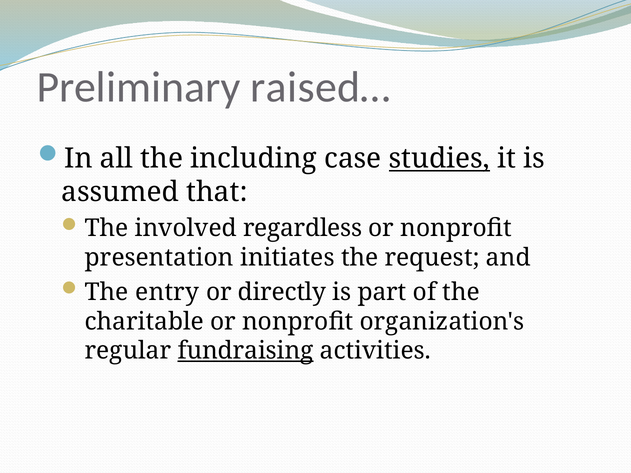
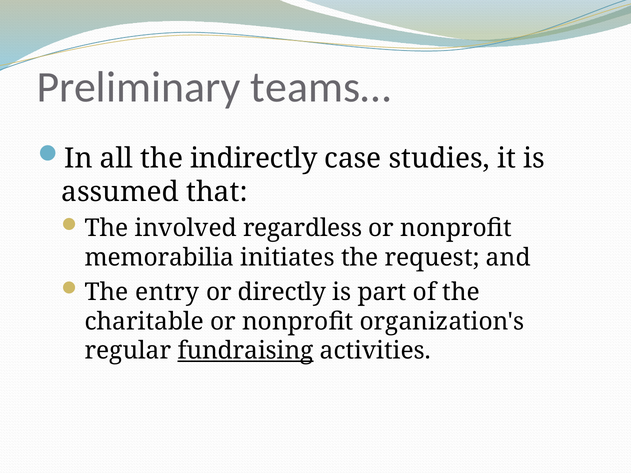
raised…: raised… -> teams… (321, 87)
including: including -> indirectly (254, 159)
studies underline: present -> none (439, 159)
presentation: presentation -> memorabilia (159, 258)
